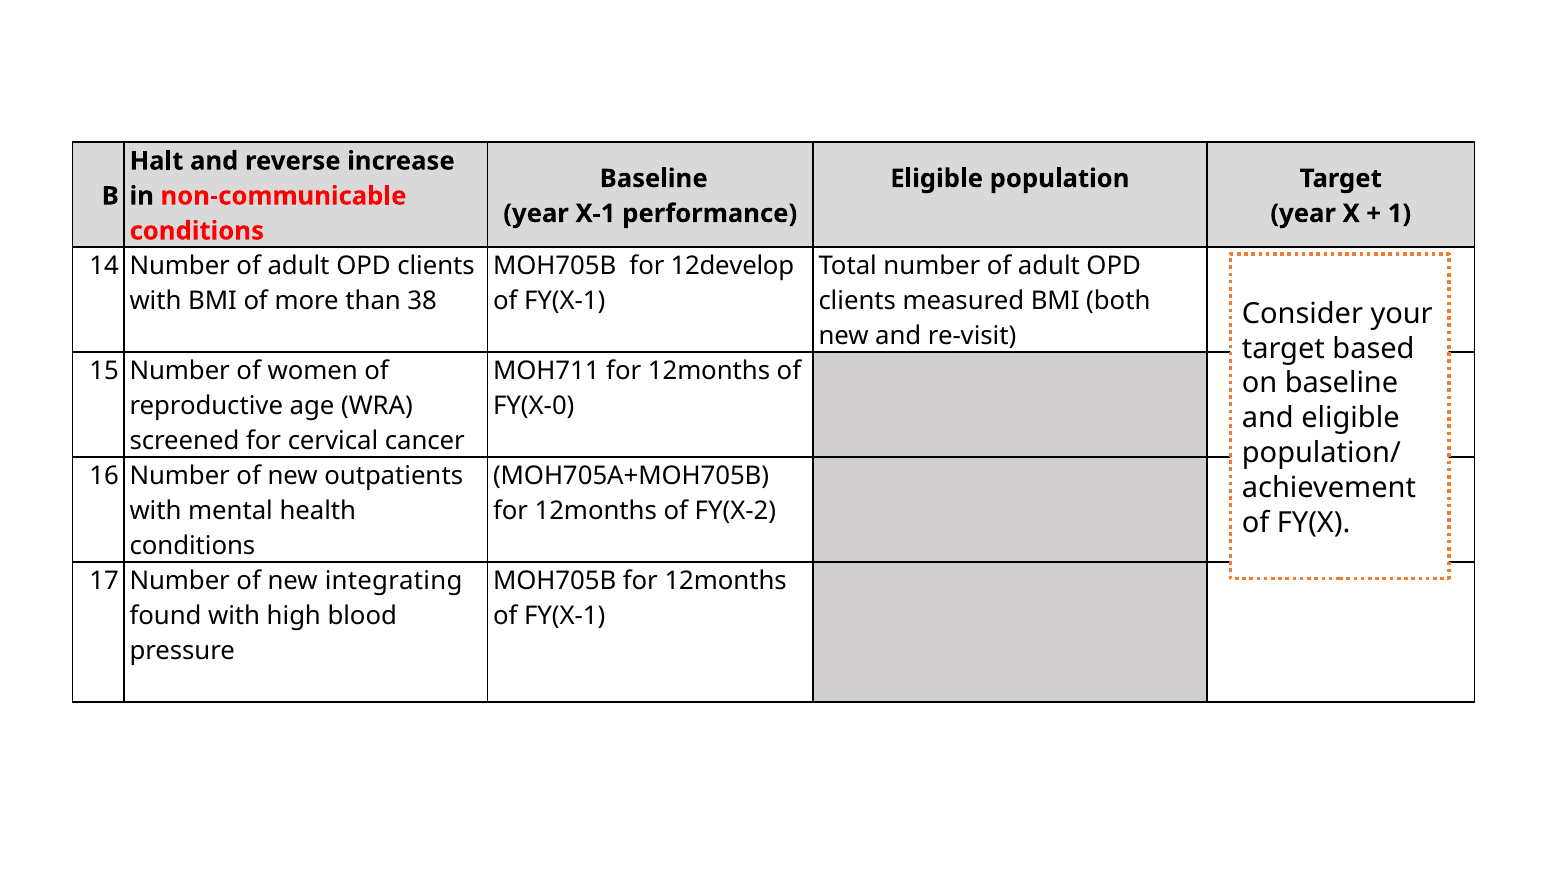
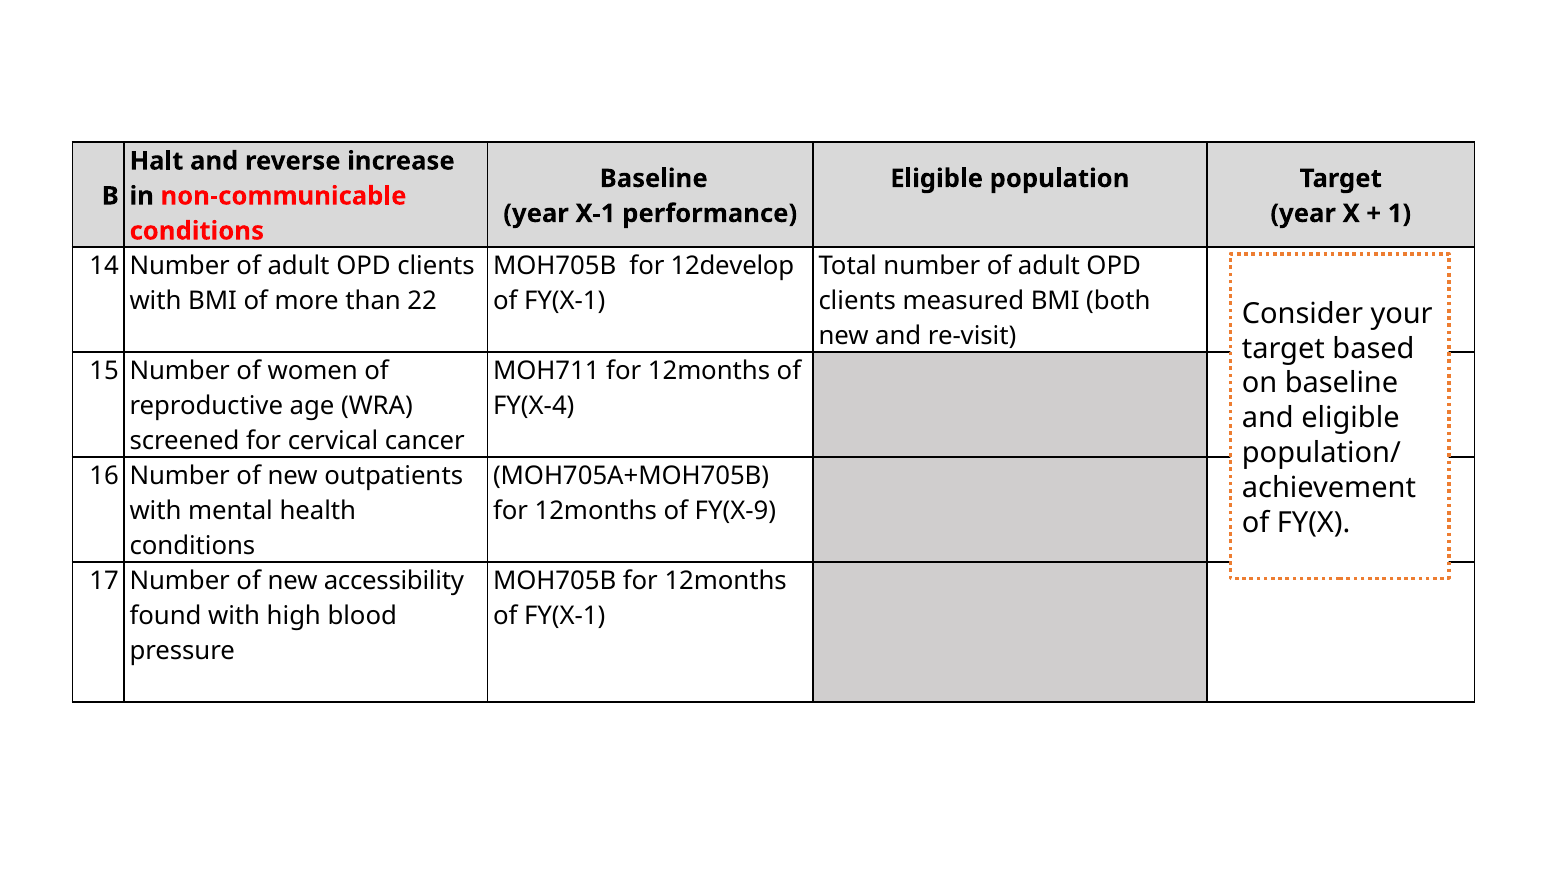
38: 38 -> 22 (422, 301)
FY(X-0: FY(X-0 -> FY(X-4 (534, 406)
FY(X-2: FY(X-2 -> FY(X-9 (735, 511)
integrating: integrating -> accessibility (394, 581)
